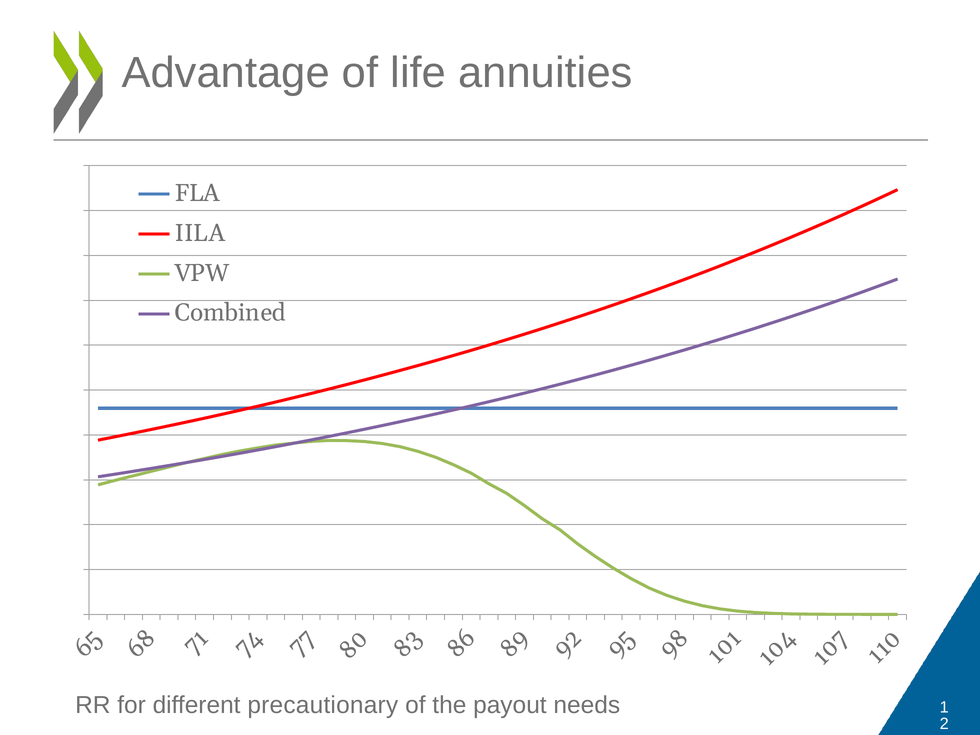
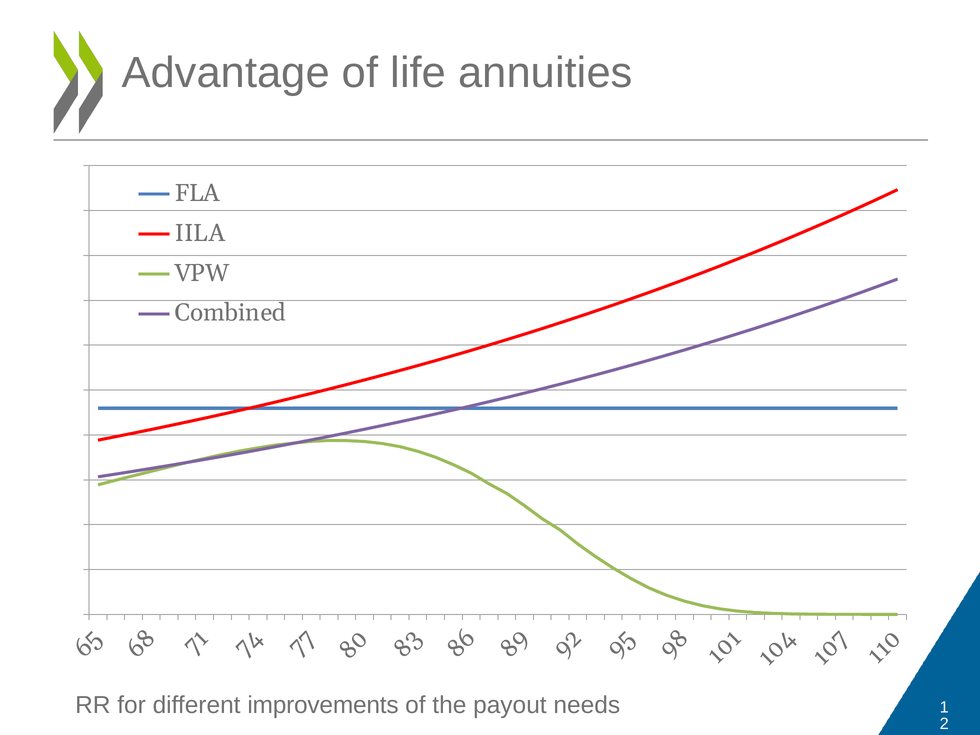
precautionary: precautionary -> improvements (323, 705)
